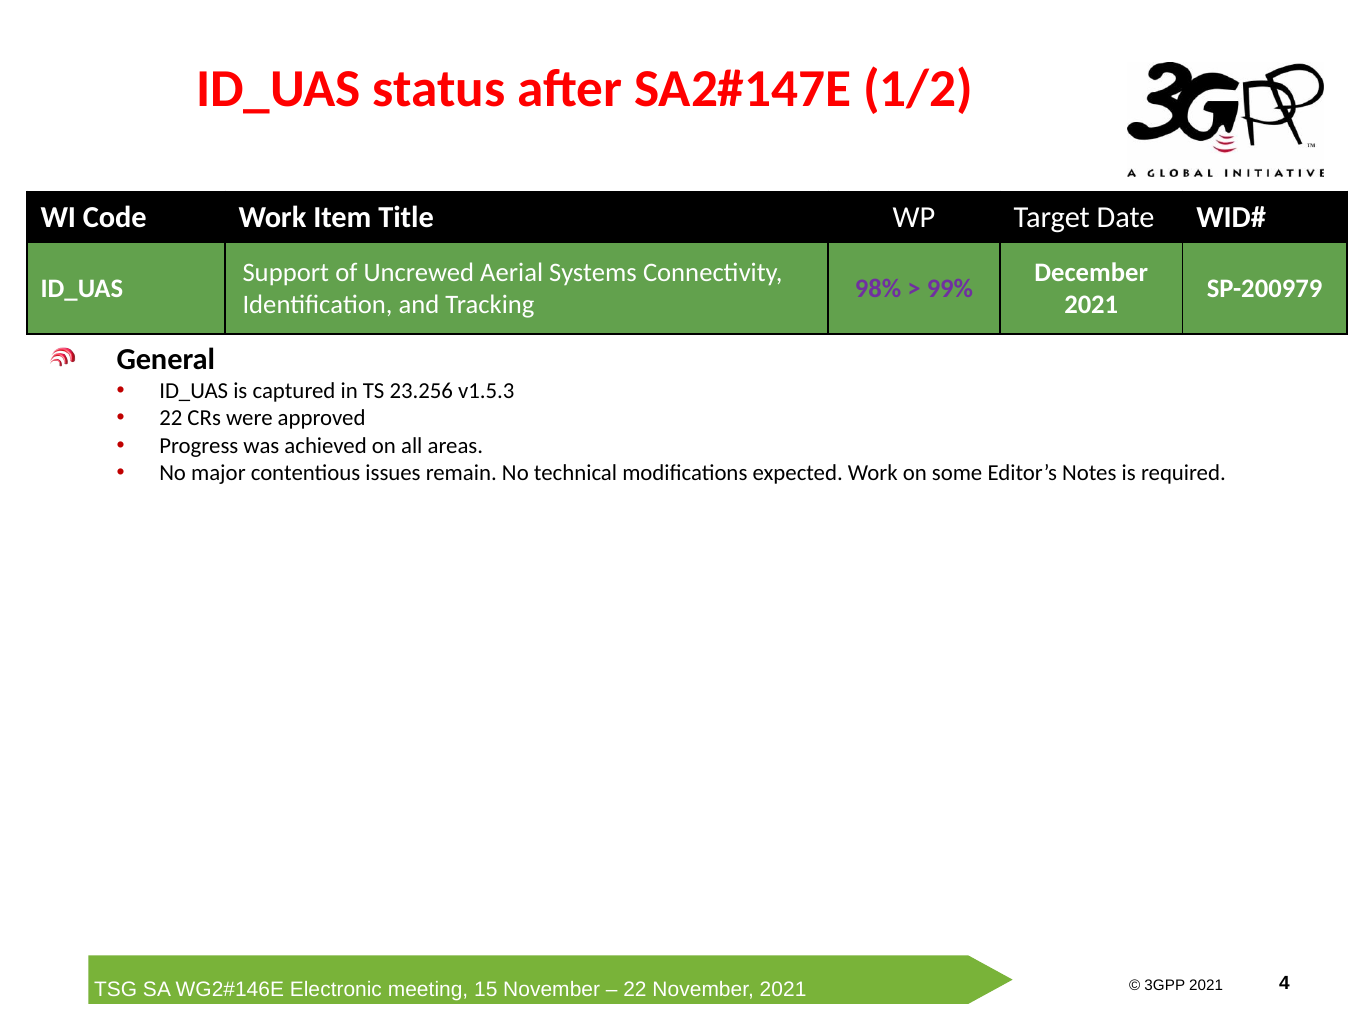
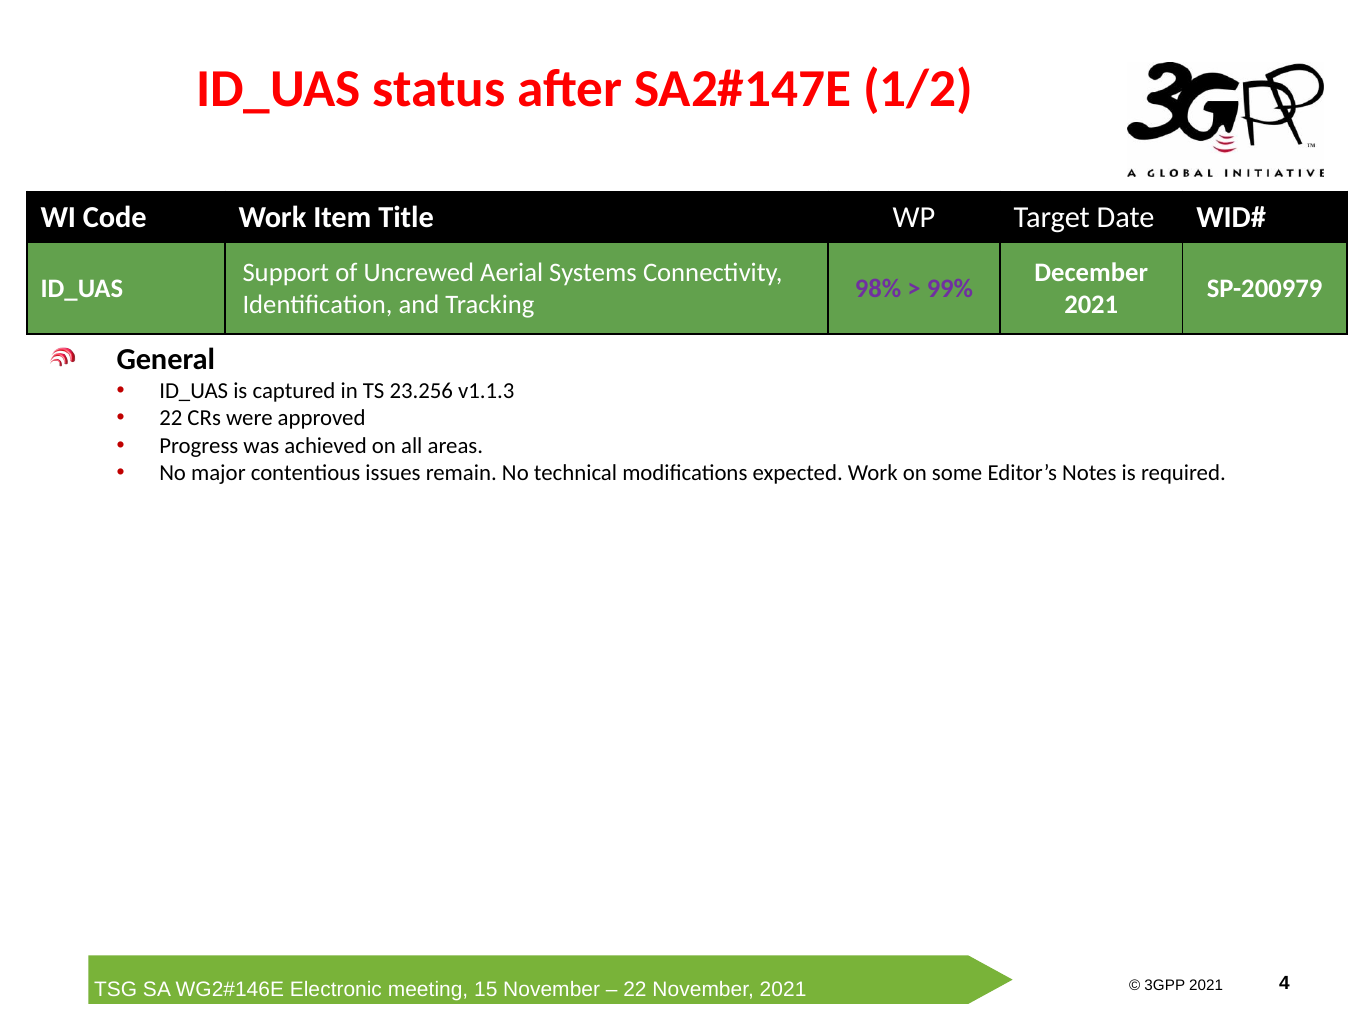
v1.5.3: v1.5.3 -> v1.1.3 (486, 391)
